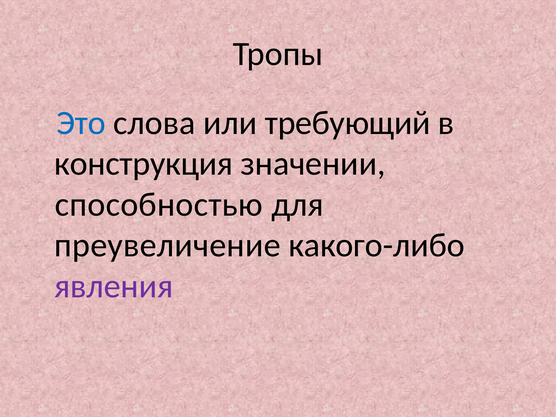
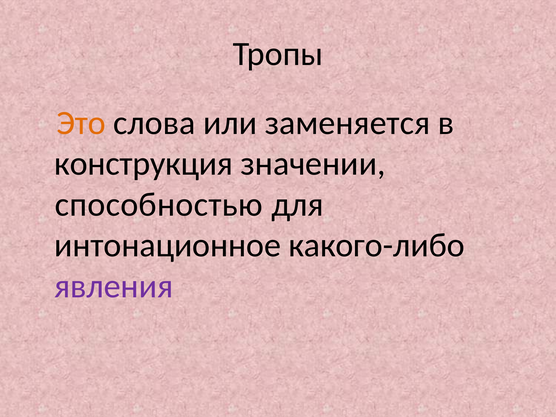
Это colour: blue -> orange (81, 123)
требующий: требующий -> заменяется (348, 123)
преувеличение: преувеличение -> интонационное (168, 245)
